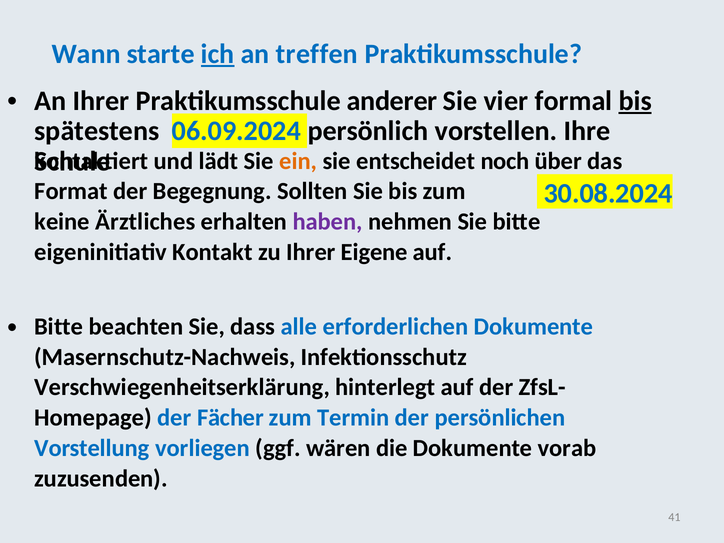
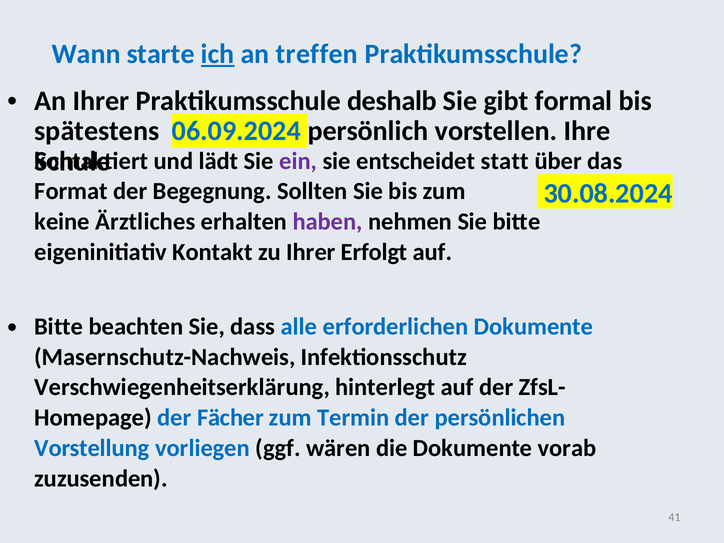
anderer: anderer -> deshalb (392, 101)
vier: vier -> gibt (506, 101)
bis underline: present -> none (635, 101)
ein colour: orange -> purple (298, 161)
noch: noch -> statt (505, 161)
Eigene: Eigene -> Erfolgt (374, 252)
